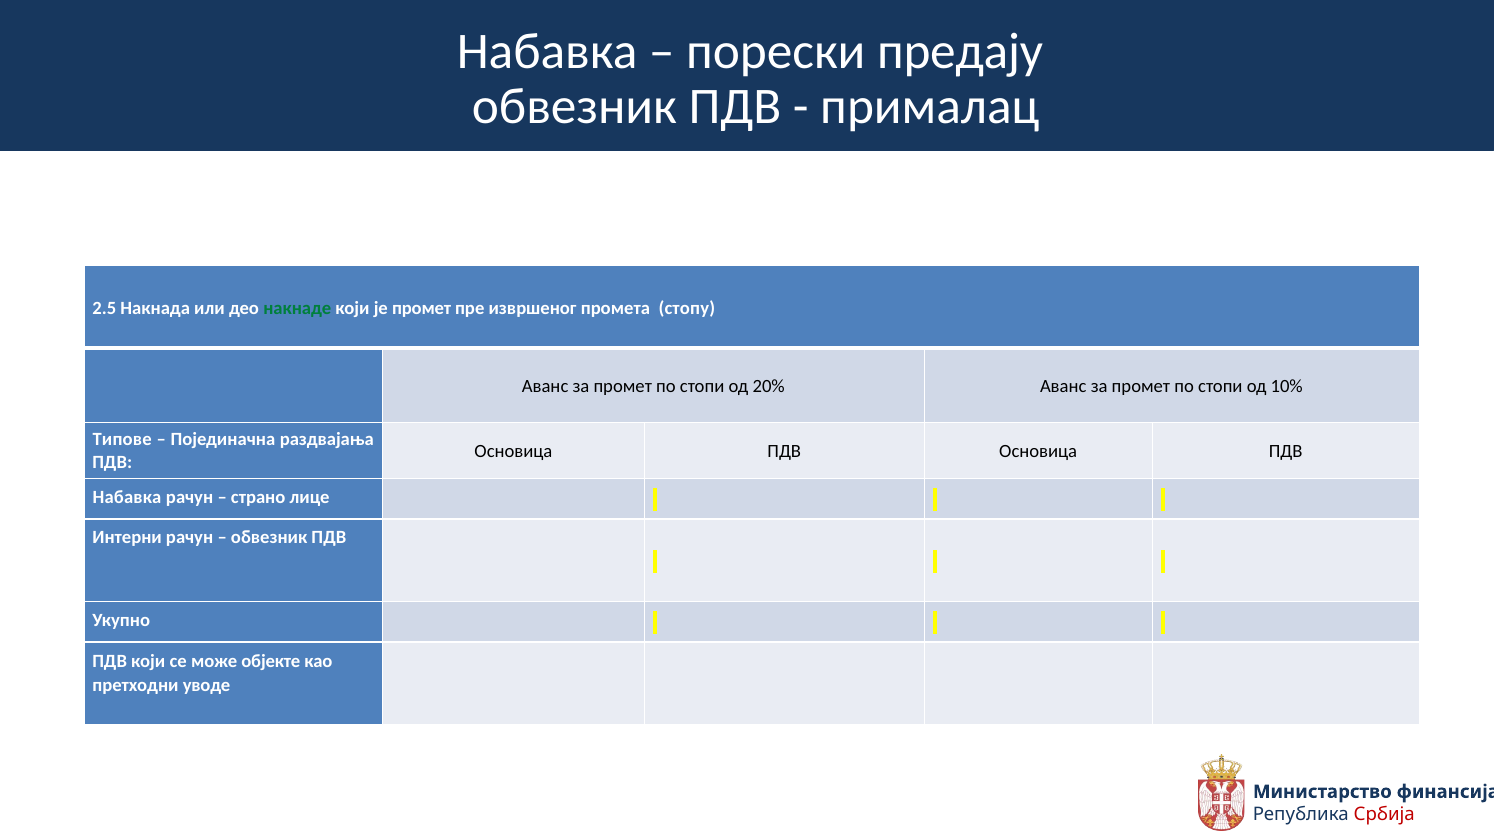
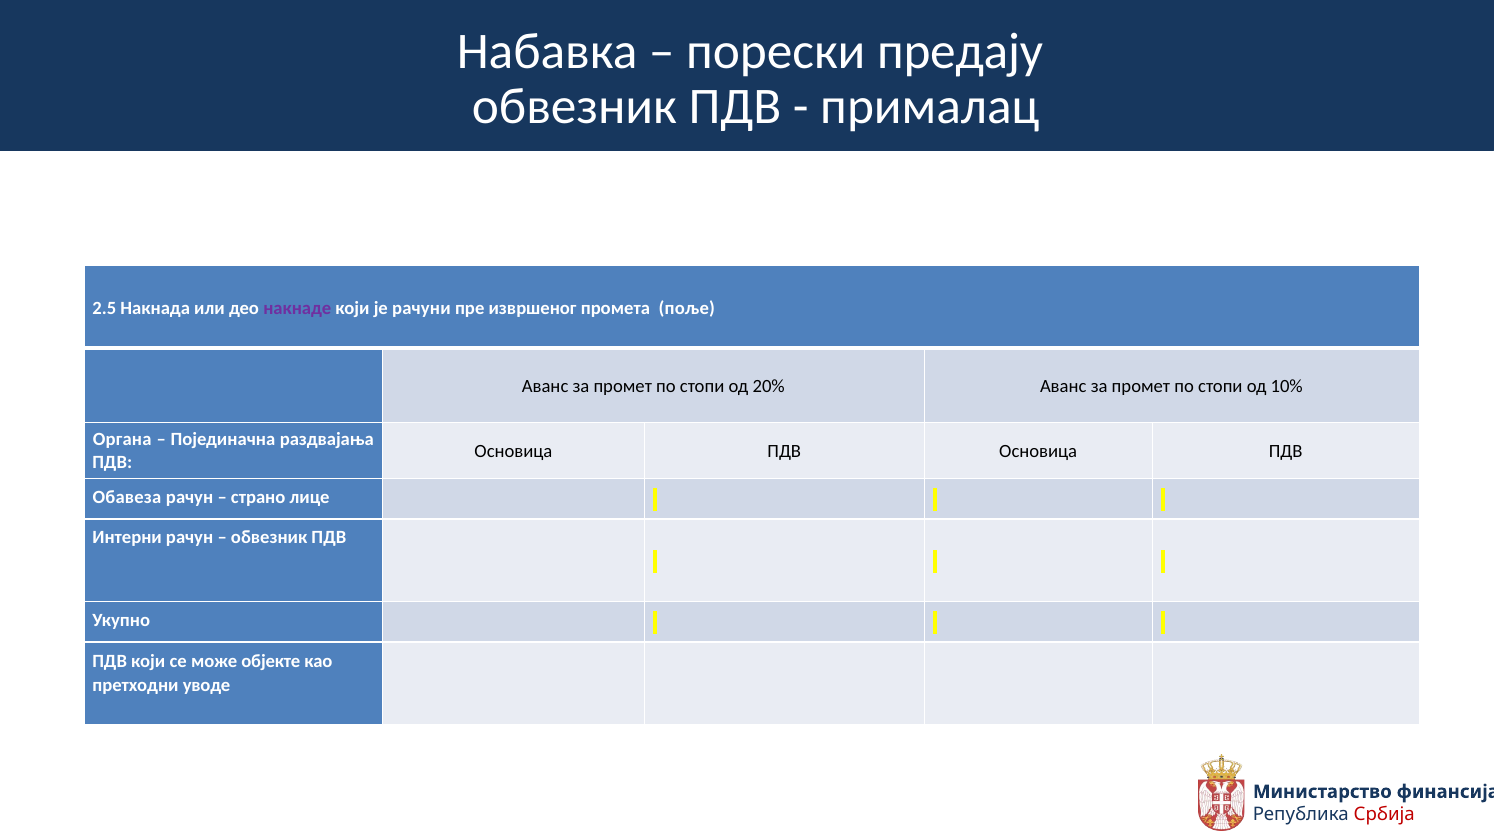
накнаде colour: green -> purple (297, 308)
је промет: промет -> рачуни (421, 308)
стопу: стопу -> поље (687, 308)
Типове: Типове -> Органа (122, 440)
Набавка: Набавка -> Обавеза (127, 498)
